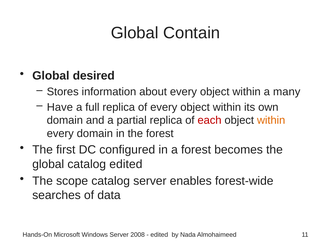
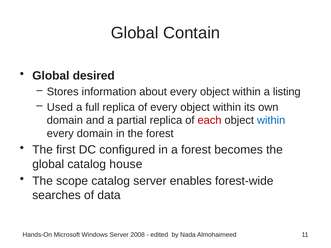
many: many -> listing (287, 92)
Have: Have -> Used (60, 107)
within colour: orange -> blue (271, 120)
catalog edited: edited -> house (126, 164)
